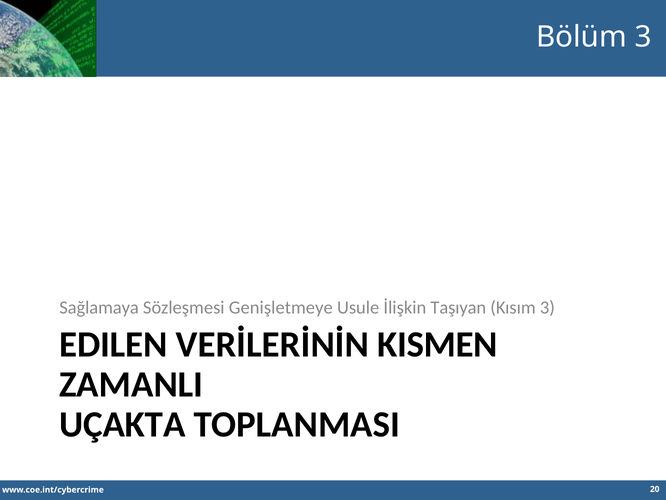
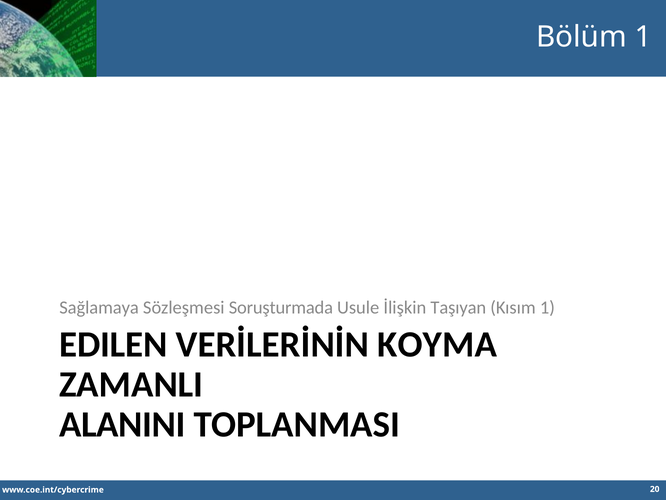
Bölüm 3: 3 -> 1 (643, 37)
Genişletmeye: Genişletmeye -> Soruşturmada (281, 308)
Kısım 3: 3 -> 1 (547, 308)
KISMEN: KISMEN -> KOYMA (437, 344)
UÇAKTA: UÇAKTA -> ALANINI (122, 424)
